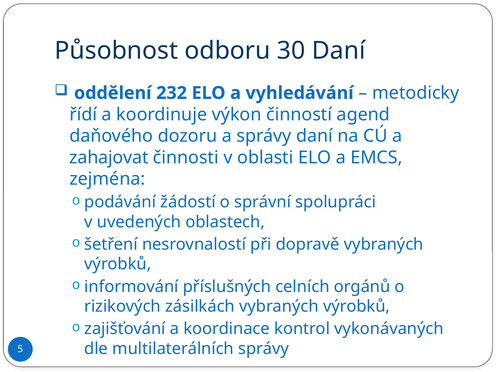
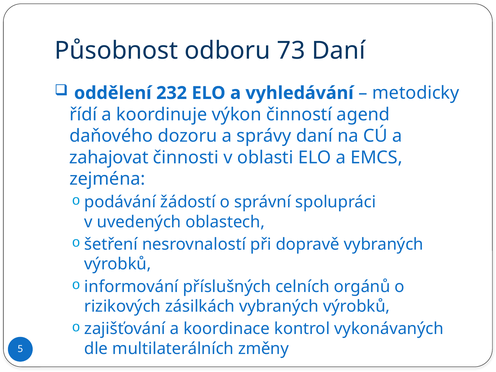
30: 30 -> 73 (291, 51)
multilaterálních správy: správy -> změny (264, 349)
